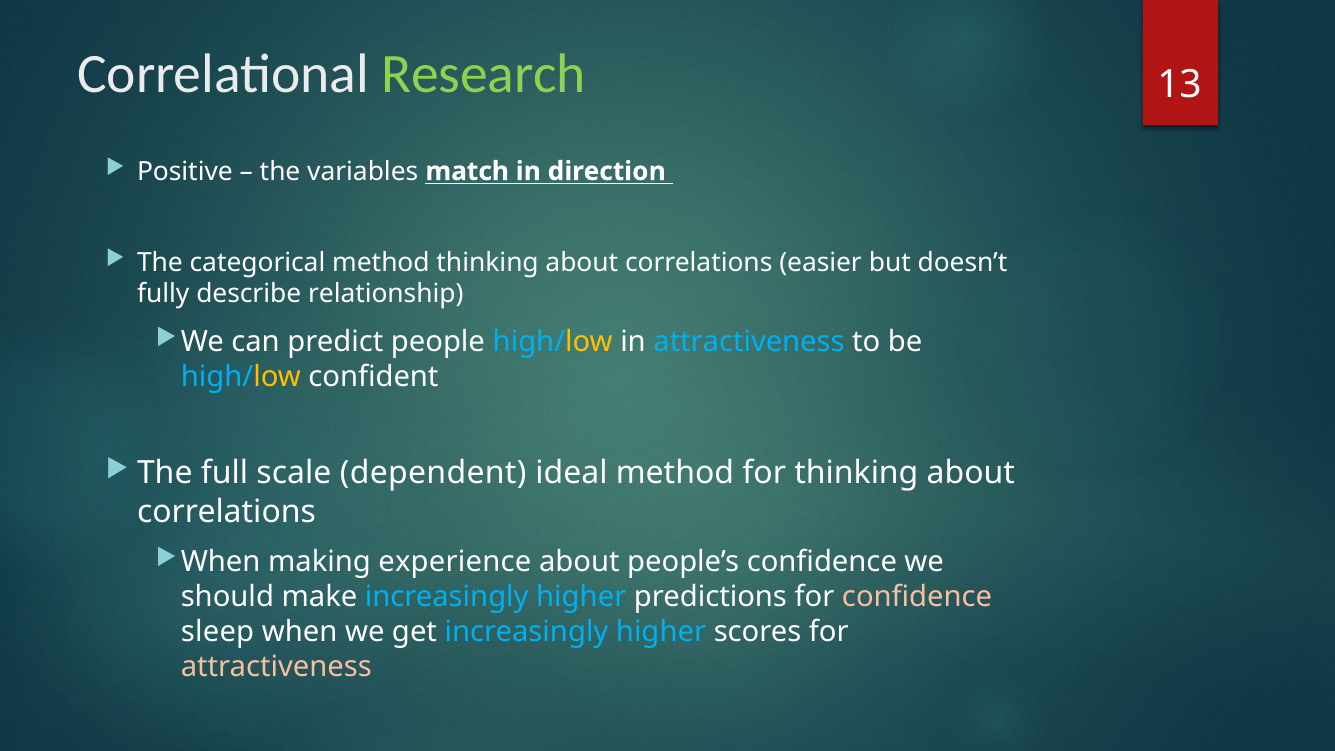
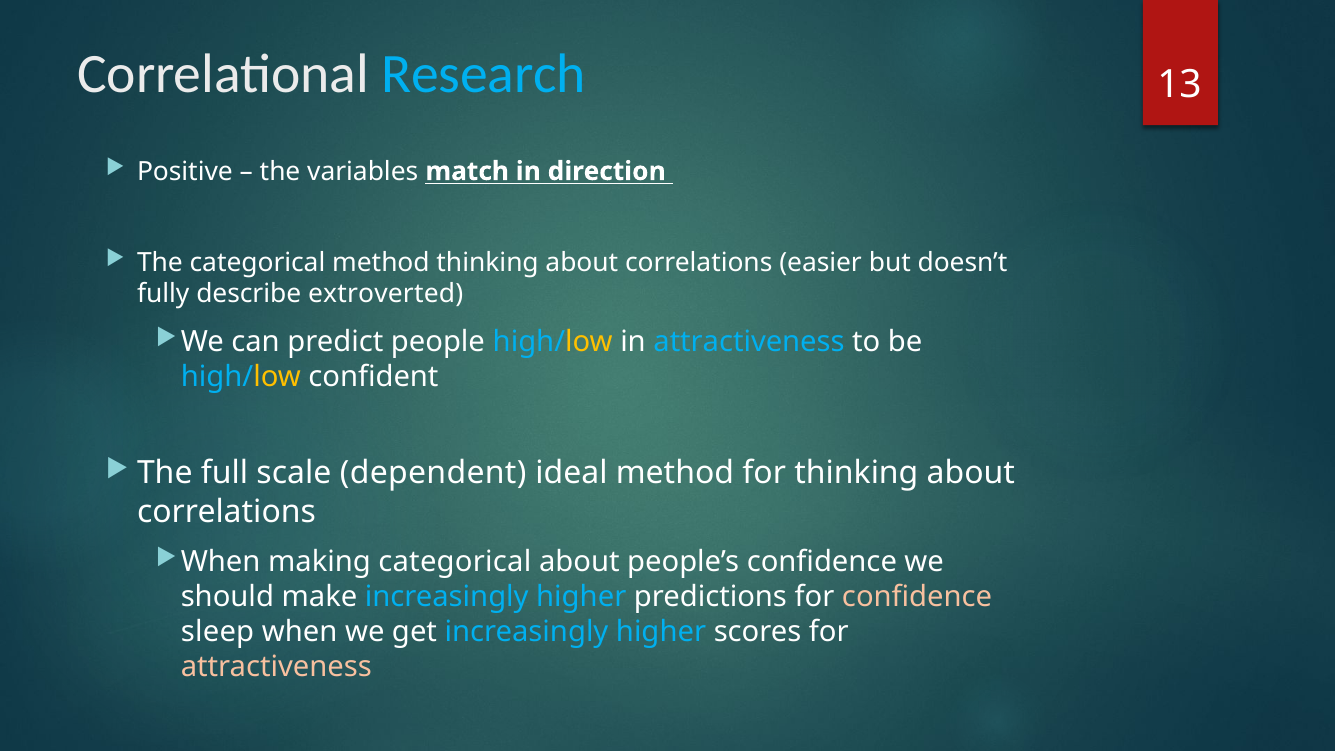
Research colour: light green -> light blue (484, 75)
relationship: relationship -> extroverted (386, 294)
making experience: experience -> categorical (455, 562)
